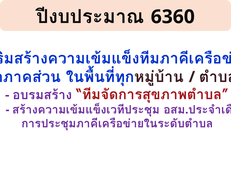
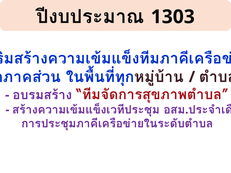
6360: 6360 -> 1303 (173, 17)
